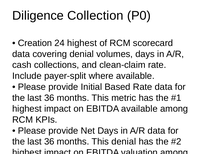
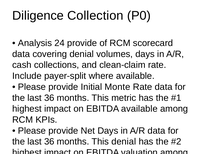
Creation: Creation -> Analysis (35, 43)
24 highest: highest -> provide (82, 43)
Based: Based -> Monte (117, 87)
